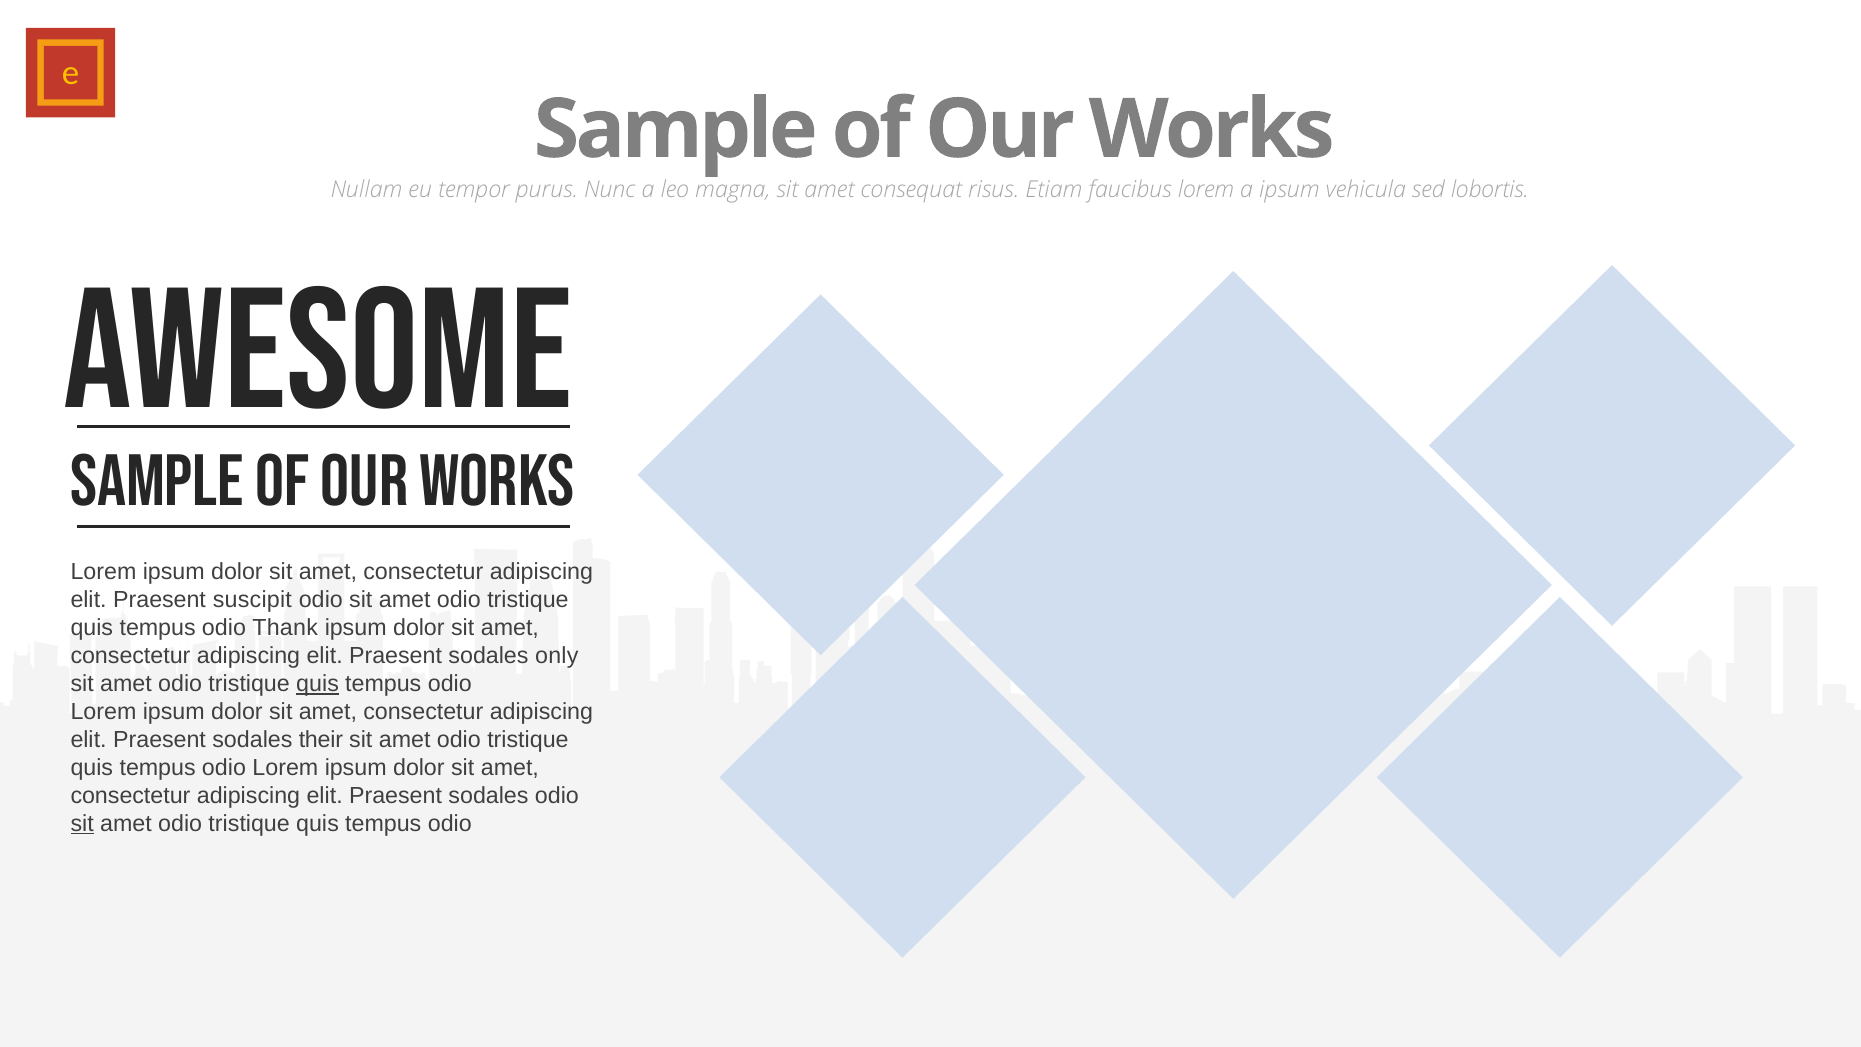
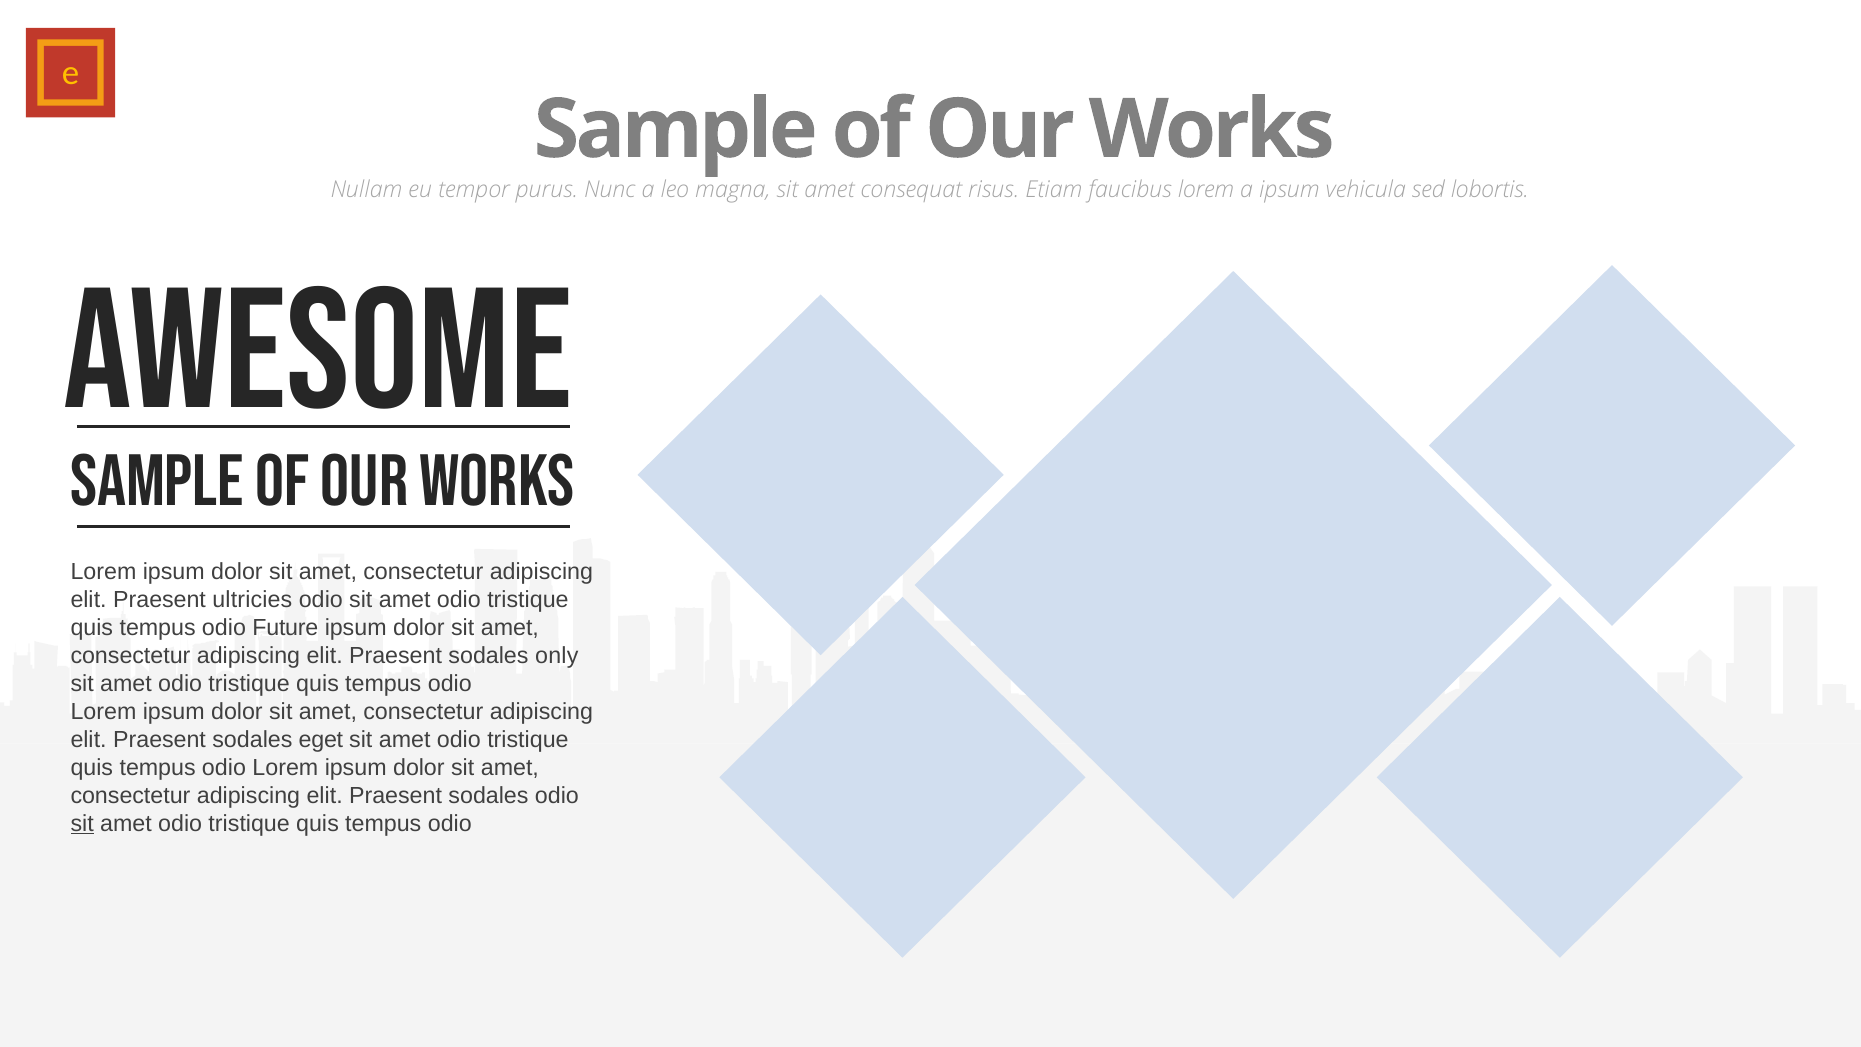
suscipit: suscipit -> ultricies (252, 600)
Thank: Thank -> Future (285, 628)
quis underline: present -> none (318, 684)
their: their -> eget (321, 740)
